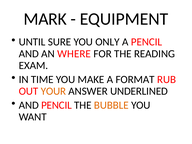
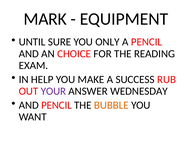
WHERE: WHERE -> CHOICE (74, 54)
TIME: TIME -> HELP (42, 79)
FORMAT: FORMAT -> SUCCESS (135, 79)
YOUR colour: orange -> purple (53, 91)
UNDERLINED: UNDERLINED -> WEDNESDAY (139, 91)
